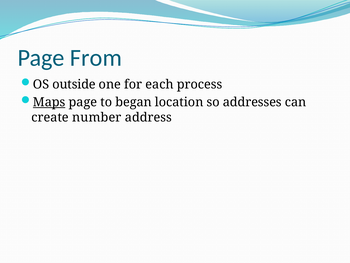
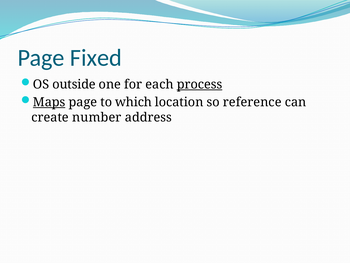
From: From -> Fixed (96, 58)
process underline: none -> present (200, 84)
began: began -> which (134, 102)
addresses: addresses -> reference (252, 102)
